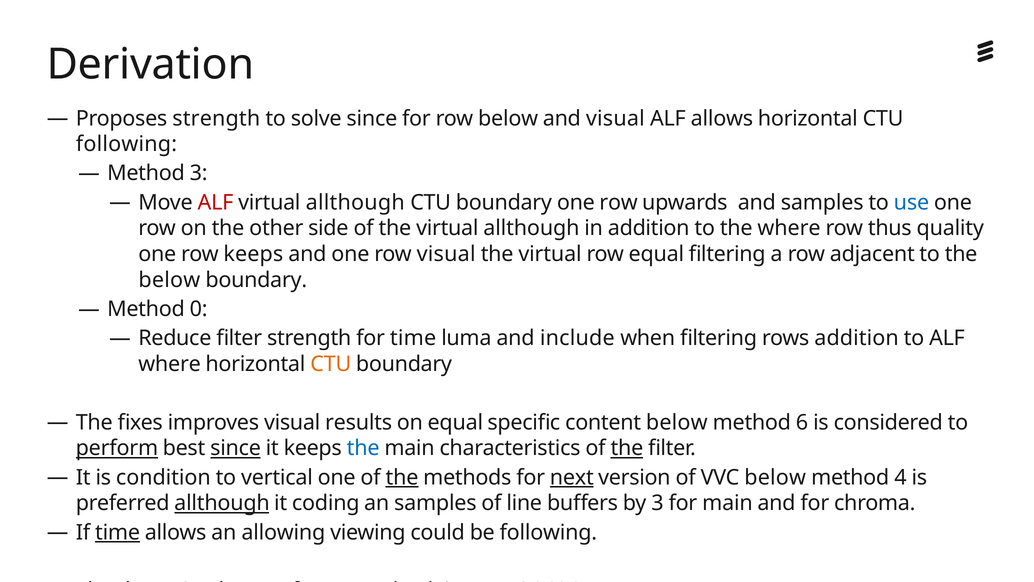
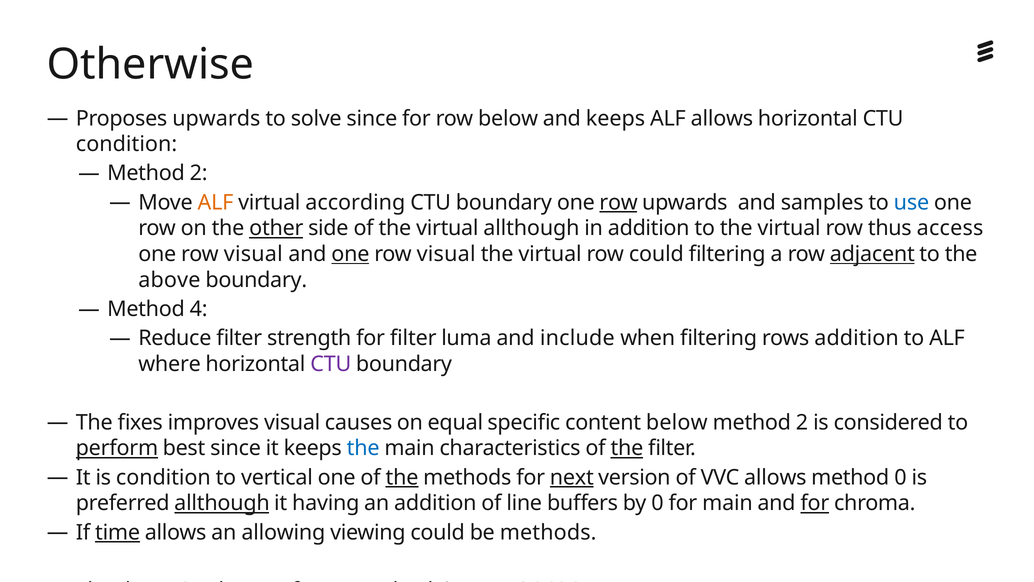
Derivation: Derivation -> Otherwise (150, 64)
Proposes strength: strength -> upwards (216, 118)
and visual: visual -> keeps (615, 118)
following: following -> condition (127, 144)
3: 3 -> 2 (199, 173)
ALF colour: red -> orange (215, 202)
allthough: allthough -> according (355, 202)
row underline: none -> present (619, 202)
other underline: none -> present (276, 228)
to the where: where -> virtual (789, 228)
quality: quality -> access (950, 228)
keeps: keeps -> visual (253, 254)
one underline: none -> present (350, 254)
row equal: equal -> could (656, 254)
adjacent underline: none -> present (872, 254)
below: below -> above (169, 280)
0: 0 -> 4 (199, 309)
for time: time -> filter (413, 338)
CTU colour: orange -> purple (331, 364)
results: results -> causes (359, 422)
6: 6 -> 2 (802, 422)
since underline: present -> none (236, 448)
VVC below: below -> allows (775, 477)
method 4: 4 -> 0 (900, 477)
coding: coding -> having (326, 503)
an samples: samples -> addition (435, 503)
by 3: 3 -> 0 (657, 503)
for underline: none -> present (815, 503)
be following: following -> methods (548, 532)
